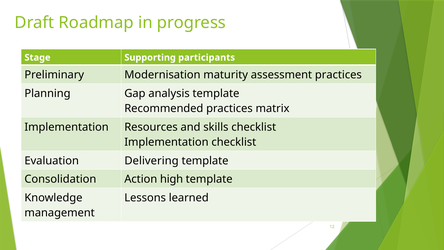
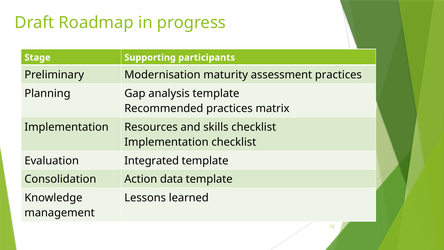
Delivering: Delivering -> Integrated (152, 161)
high: high -> data (172, 179)
